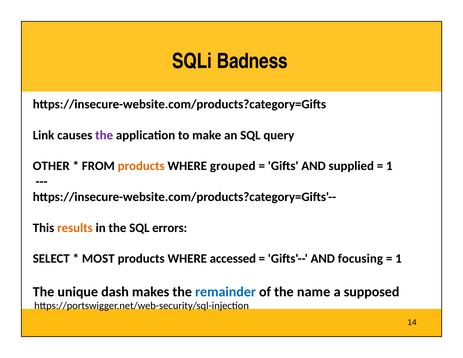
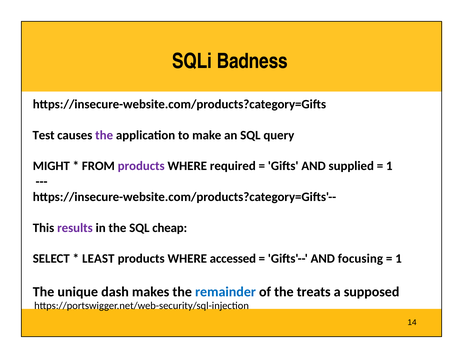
Link: Link -> Test (44, 135)
OTHER: OTHER -> MIGHT (51, 166)
products colour: orange -> purple (141, 166)
grouped: grouped -> required (233, 166)
results colour: orange -> purple (75, 228)
errors: errors -> cheap (170, 228)
MOST: MOST -> LEAST (98, 258)
name: name -> treats (314, 292)
